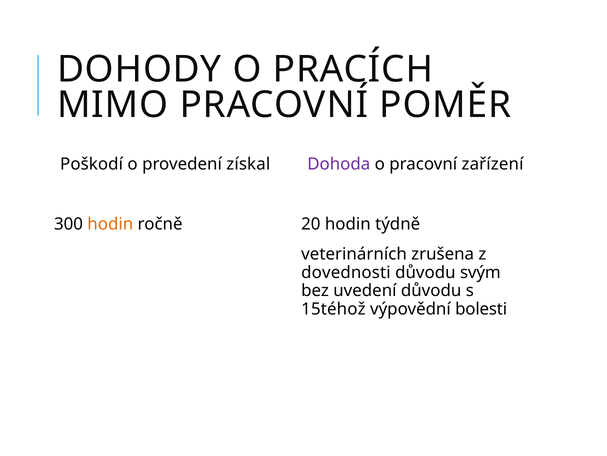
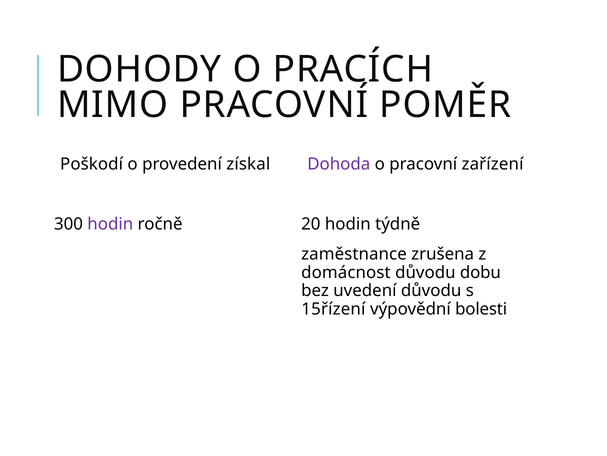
hodin colour: orange -> purple (110, 224)
veterinárních: veterinárních -> zaměstnance (354, 254)
dovednosti: dovednosti -> domácnost (346, 272)
svým: svým -> dobu (480, 272)
15téhož: 15téhož -> 15řízení (333, 309)
